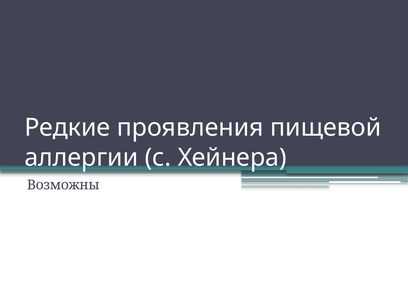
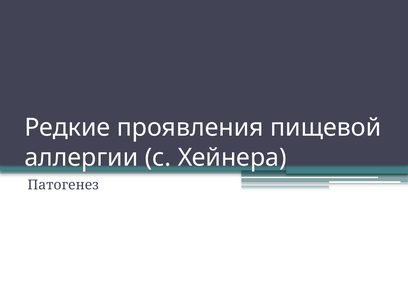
Возможны: Возможны -> Патогенез (63, 185)
